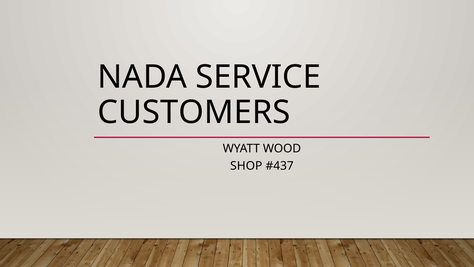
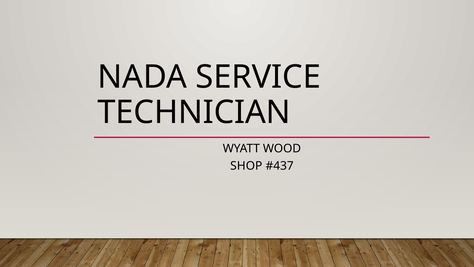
CUSTOMERS: CUSTOMERS -> TECHNICIAN (194, 112)
